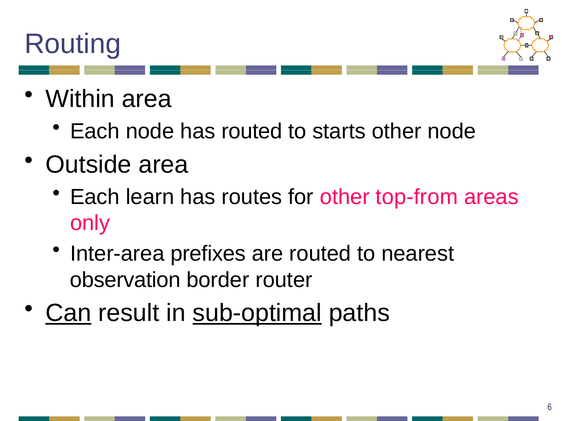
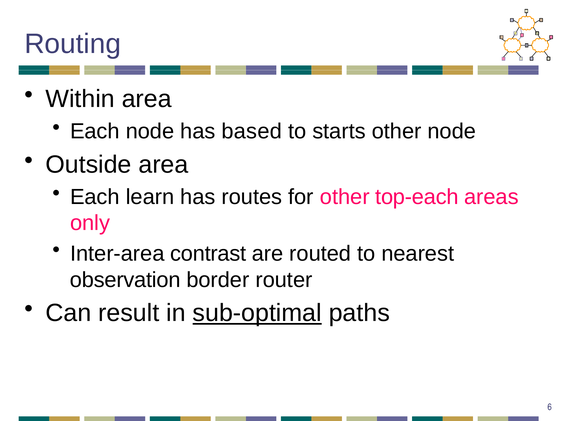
has routed: routed -> based (252, 131)
top-from: top-from -> top-each (417, 197)
prefixes: prefixes -> contrast (208, 254)
Can underline: present -> none (68, 313)
